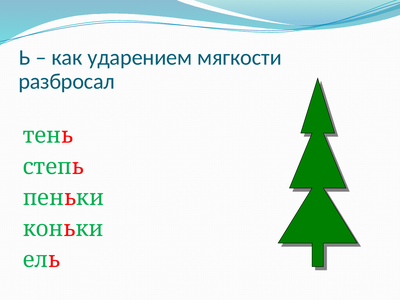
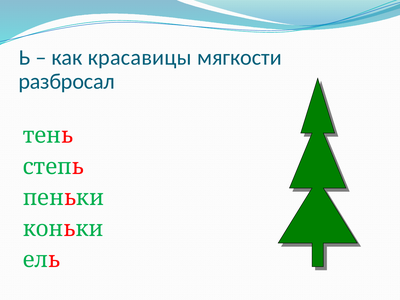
ударением: ударением -> красавицы (140, 58)
